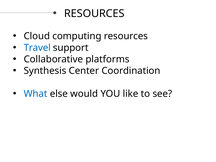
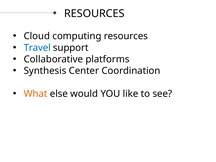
What colour: blue -> orange (36, 94)
